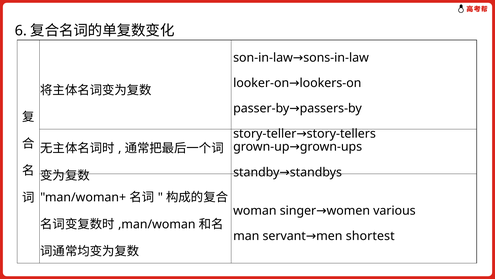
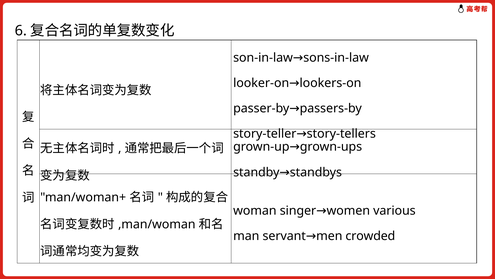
shortest: shortest -> crowded (370, 236)
